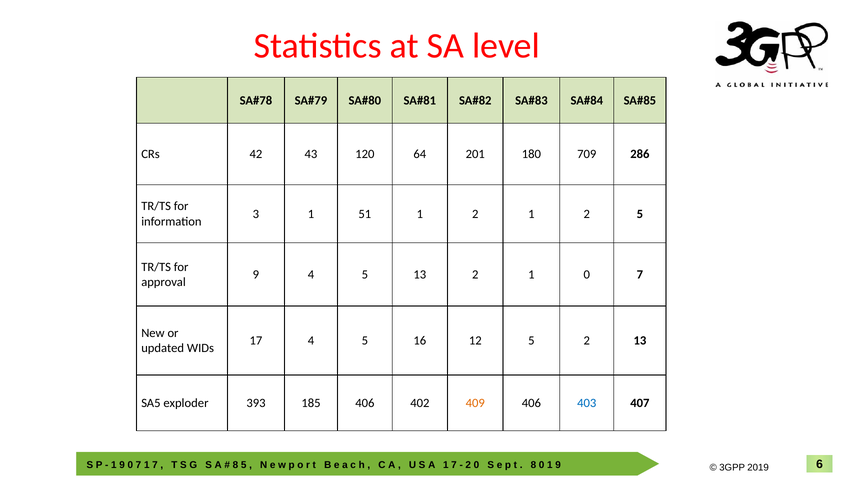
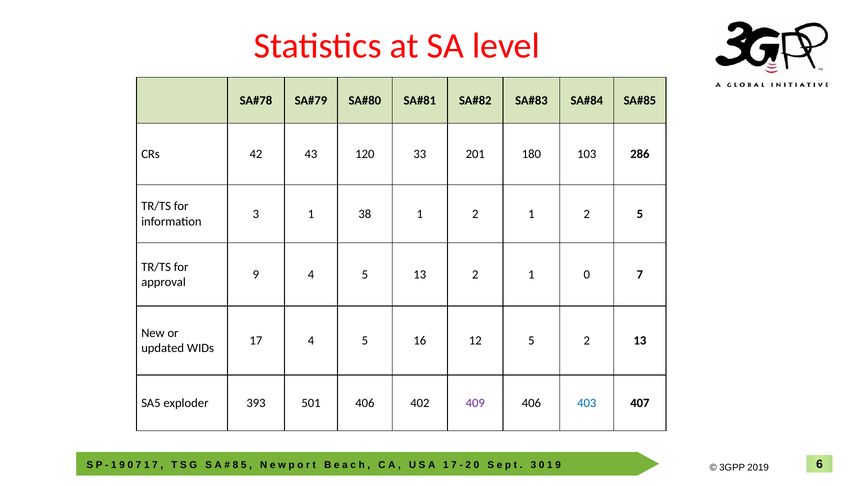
64: 64 -> 33 (420, 154)
709: 709 -> 103 (587, 154)
51: 51 -> 38 (365, 214)
185: 185 -> 501 (311, 403)
409 colour: orange -> purple (475, 403)
8: 8 -> 3 (533, 465)
